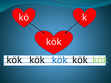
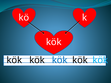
kök colour: light green -> light blue (100, 60)
